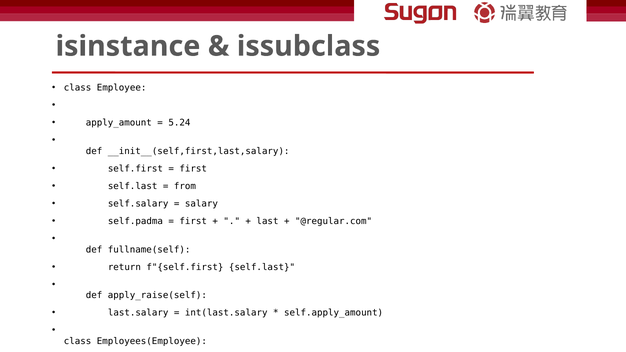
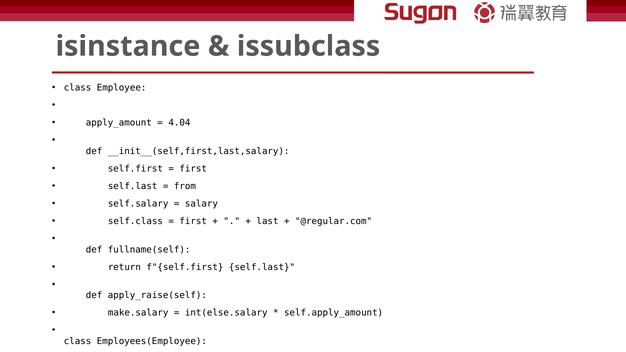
5.24: 5.24 -> 4.04 (179, 123)
self.padma: self.padma -> self.class (135, 221)
last.salary: last.salary -> make.salary (138, 313)
int(last.salary: int(last.salary -> int(else.salary (226, 313)
